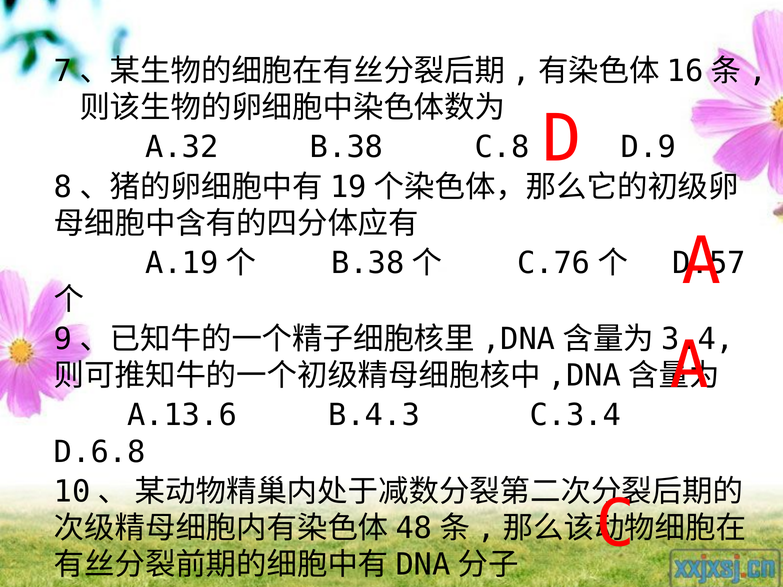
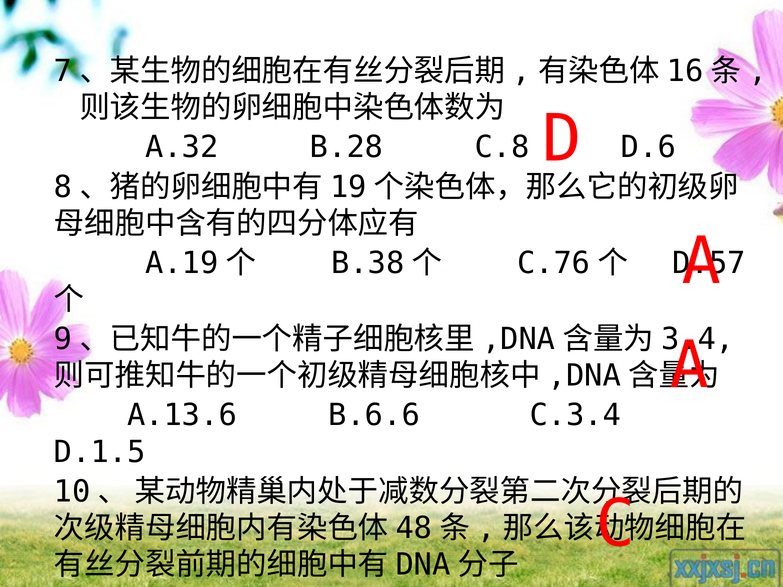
B.38: B.38 -> B.28 (347, 147)
D.9: D.9 -> D.6 (648, 147)
B.4.3: B.4.3 -> B.6.6 (374, 416)
D.6.8: D.6.8 -> D.1.5 (100, 452)
